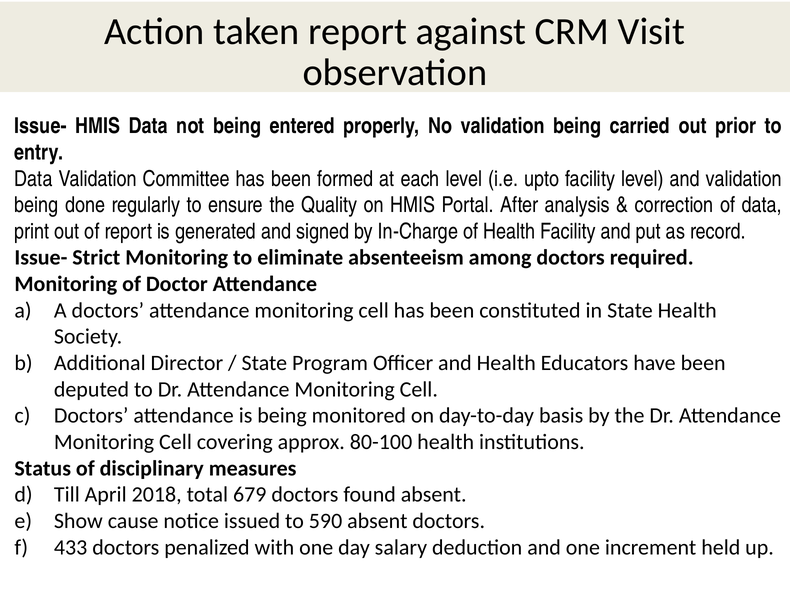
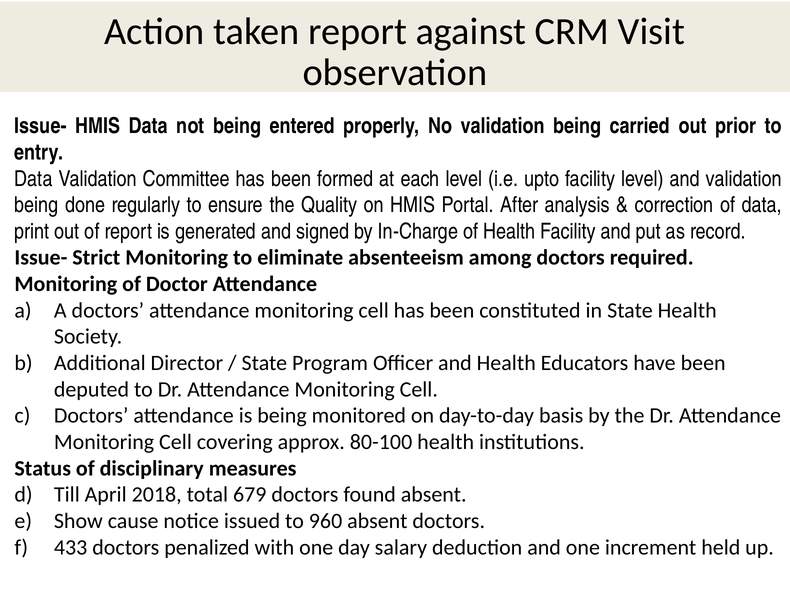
590: 590 -> 960 (326, 521)
